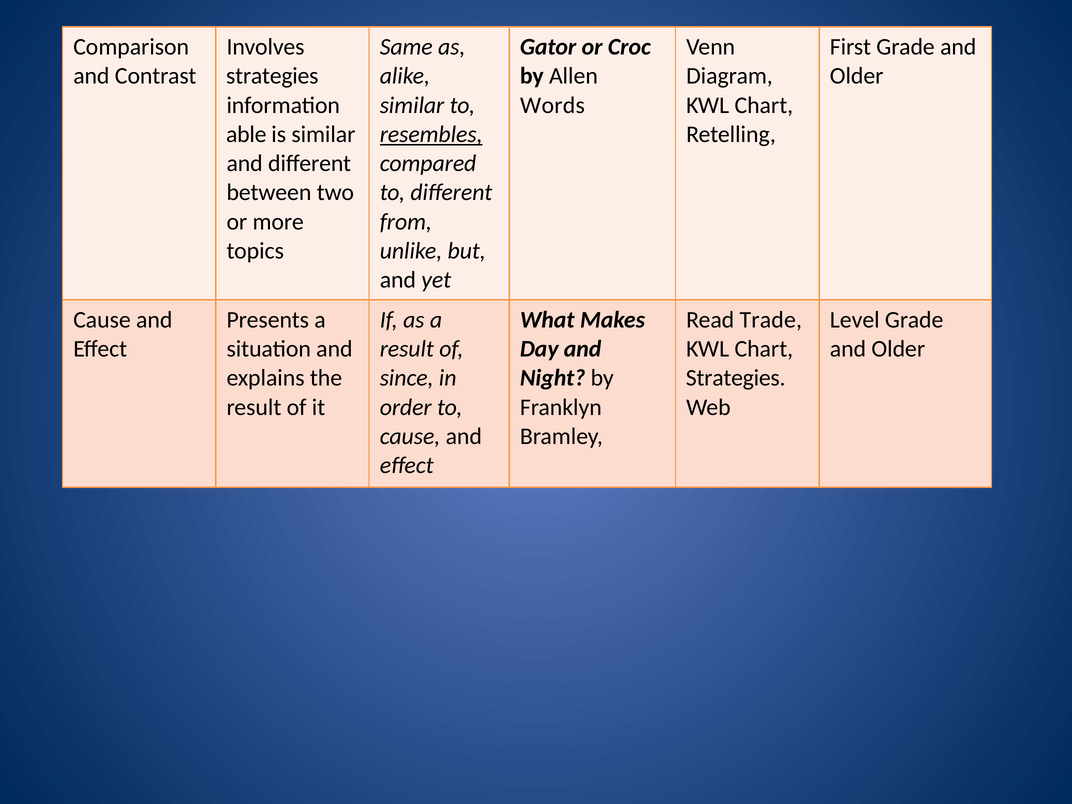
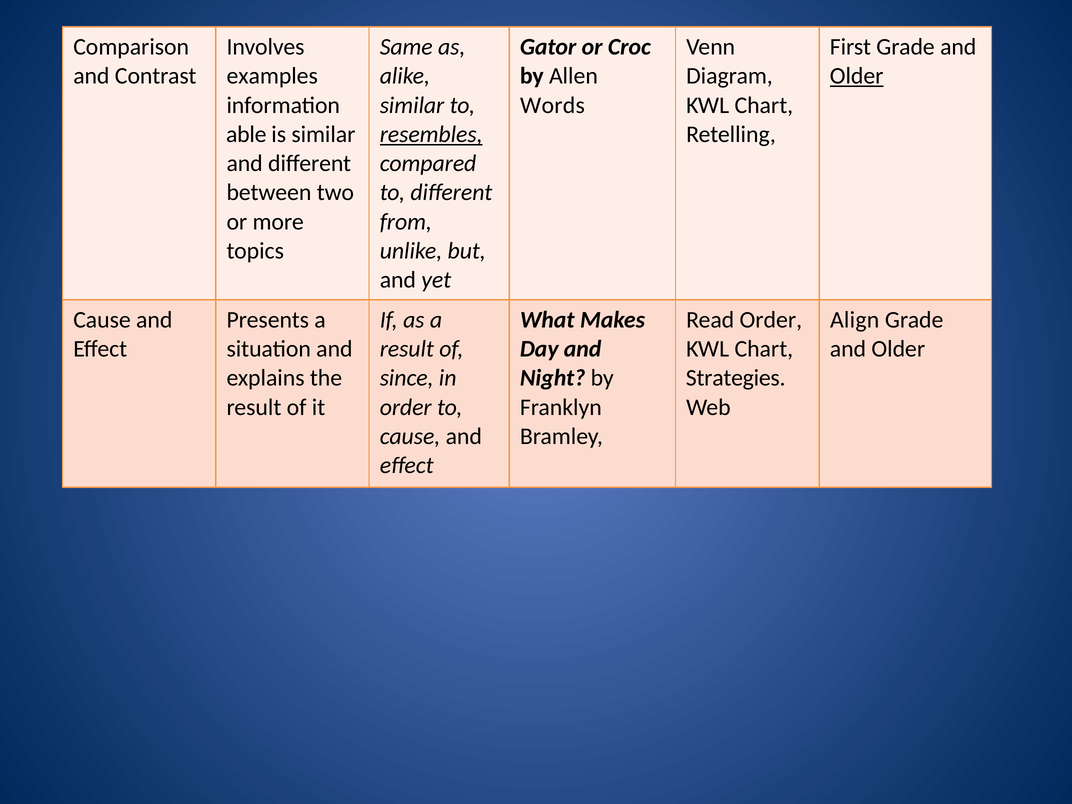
strategies: strategies -> examples (272, 76)
Older underline: none -> present (857, 76)
Read Trade: Trade -> Order (771, 320)
Level: Level -> Align (855, 320)
